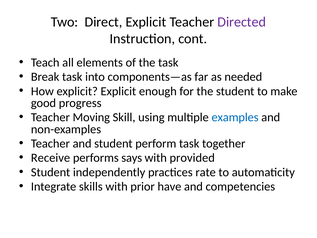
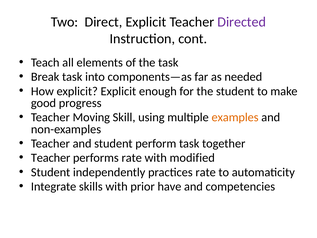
examples colour: blue -> orange (235, 117)
Receive: Receive -> Teacher (51, 158)
performs says: says -> rate (132, 158)
provided: provided -> modified (192, 158)
